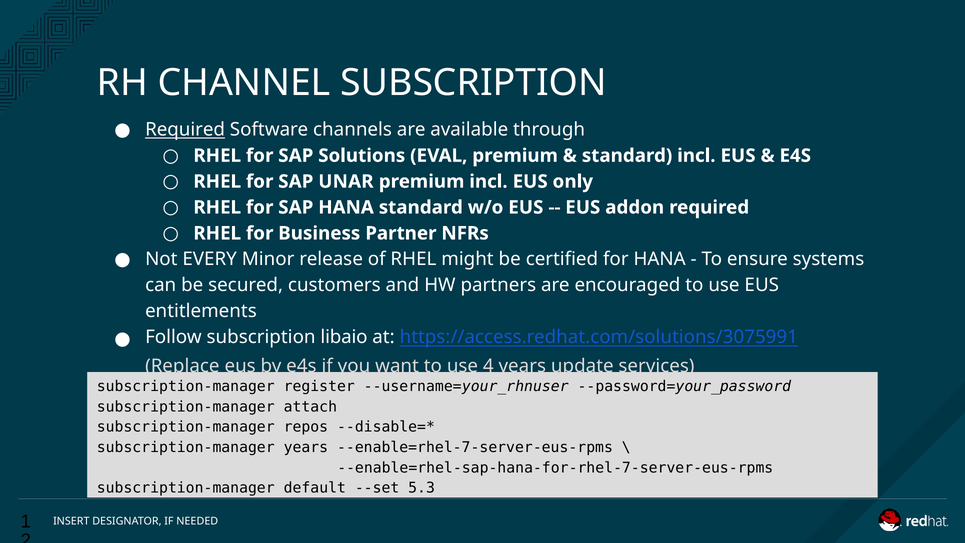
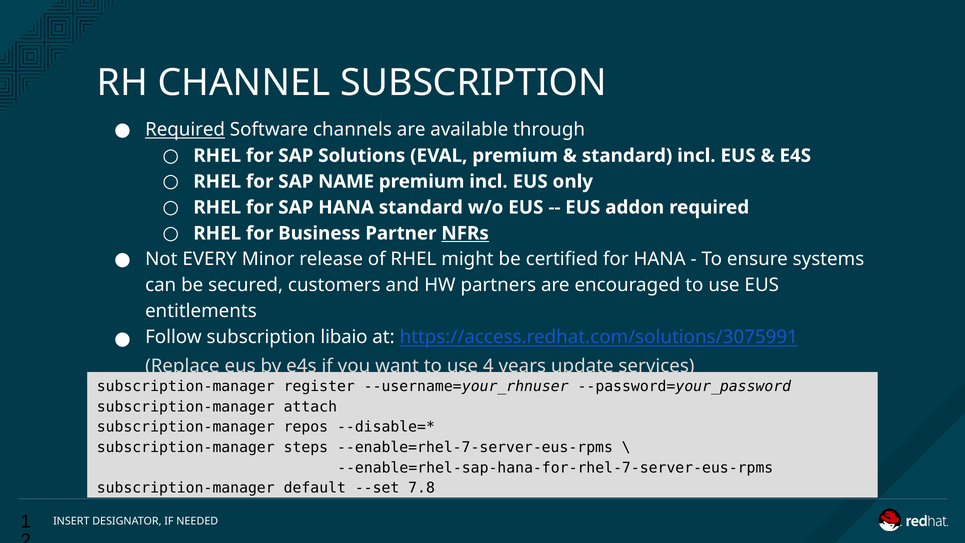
UNAR: UNAR -> NAME (346, 181)
NFRs underline: none -> present (465, 233)
subscription-manager years: years -> steps (306, 447)
5.3: 5.3 -> 7.8 (422, 488)
